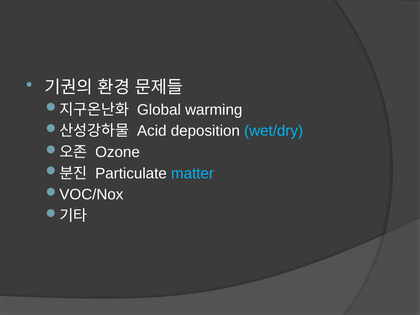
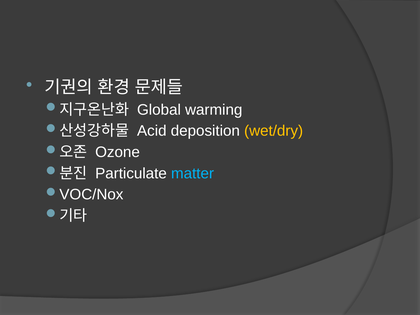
wet/dry colour: light blue -> yellow (274, 131)
